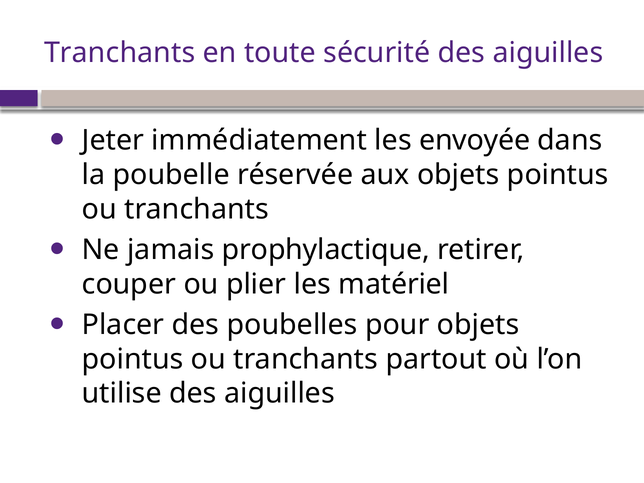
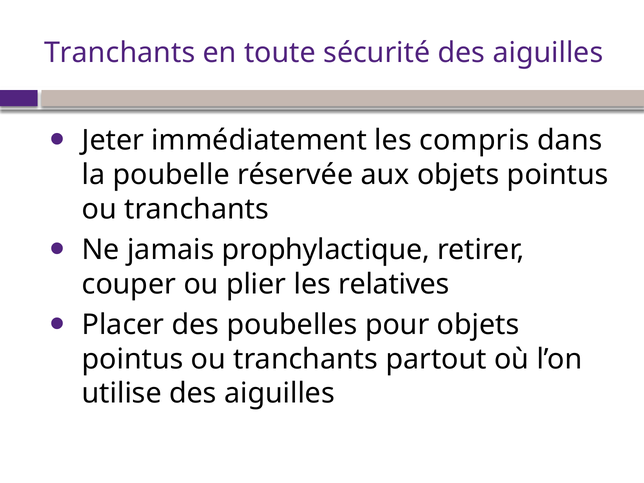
envoyée: envoyée -> compris (474, 140)
matériel: matériel -> relatives (394, 284)
